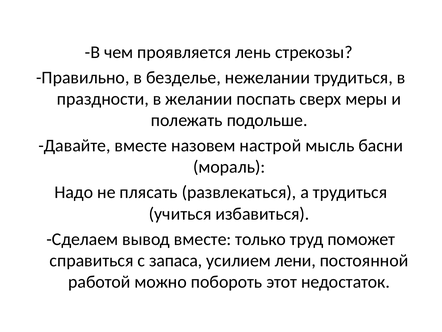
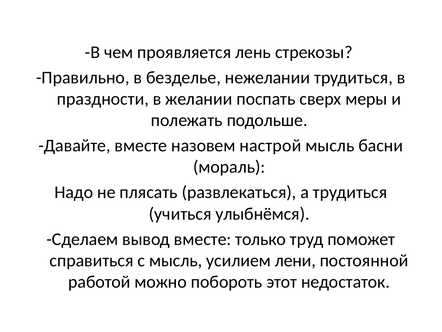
избавиться: избавиться -> улыбнёмся (263, 214)
с запаса: запаса -> мысль (176, 260)
